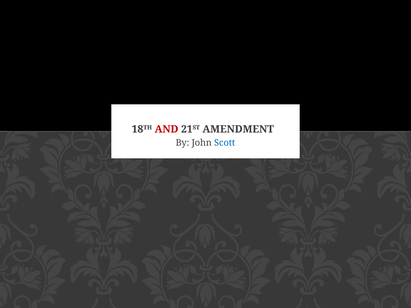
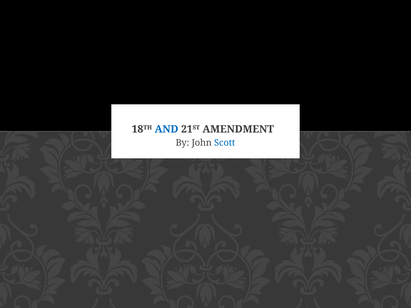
AND colour: red -> blue (167, 129)
